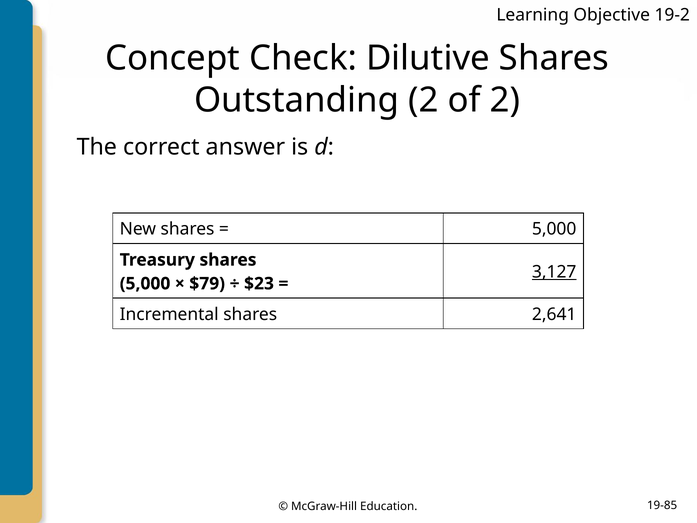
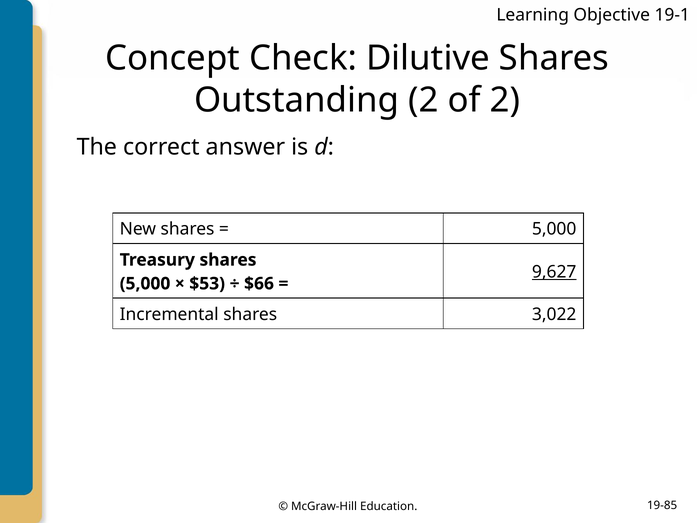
19-2: 19-2 -> 19-1 (672, 15)
3,127: 3,127 -> 9,627 (554, 272)
$79: $79 -> $53 (207, 283)
$23: $23 -> $66 (259, 283)
2,641: 2,641 -> 3,022 (554, 314)
